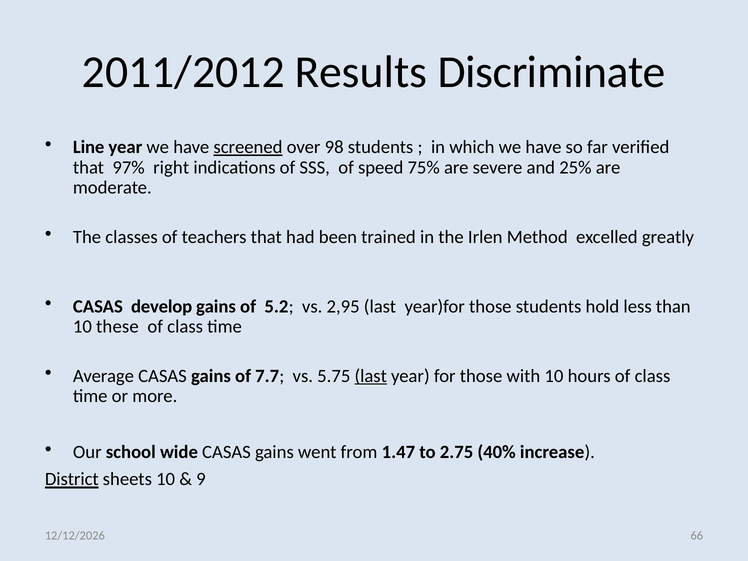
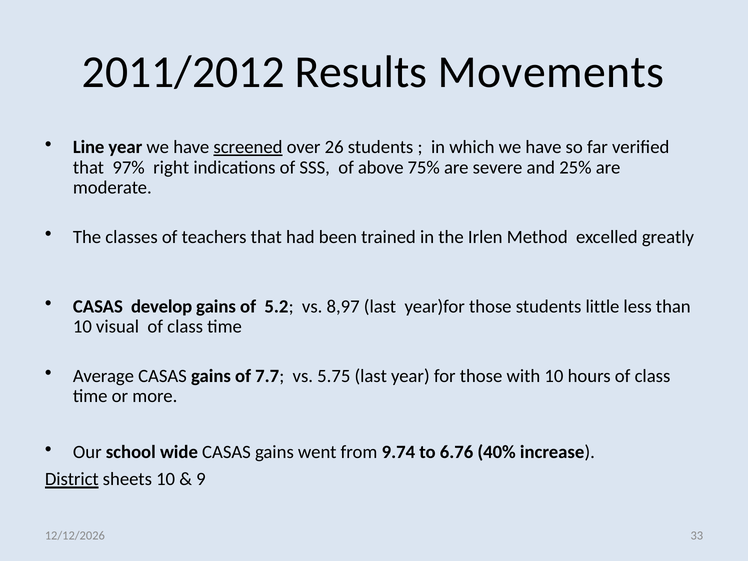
Discriminate: Discriminate -> Movements (551, 72)
98: 98 -> 26 (334, 147)
speed: speed -> above (381, 167)
2,95: 2,95 -> 8,97 (343, 306)
hold: hold -> little (602, 306)
these: these -> visual (118, 327)
last underline: present -> none (371, 376)
1.47: 1.47 -> 9.74 (398, 452)
2.75: 2.75 -> 6.76 (457, 452)
66: 66 -> 33 (697, 536)
